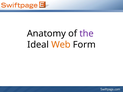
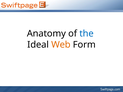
the colour: purple -> blue (87, 34)
